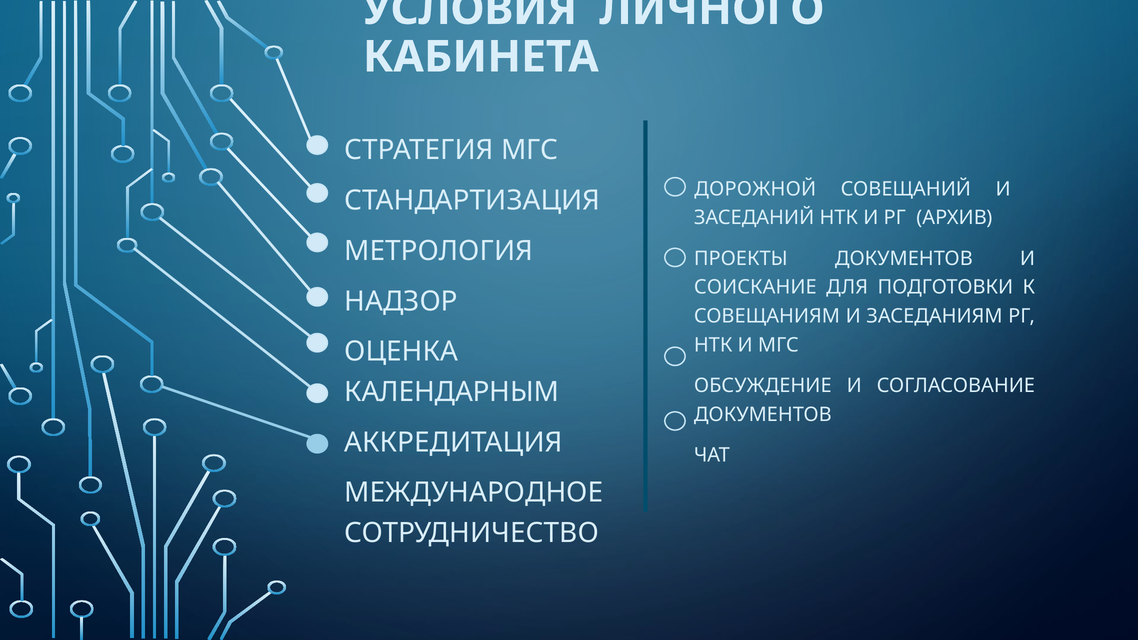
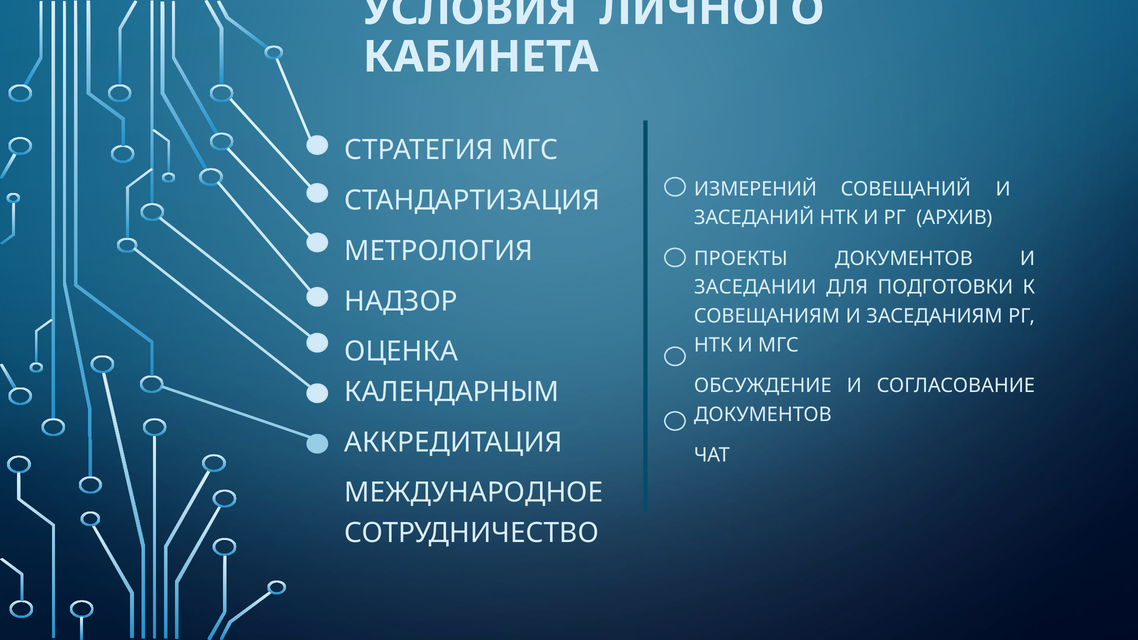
ДОРОЖНОЙ: ДОРОЖНОЙ -> ИЗМЕРЕНИЙ (755, 189)
СОИСКАНИЕ: СОИСКАНИЕ -> ЗАСЕДАНИИ (755, 287)
